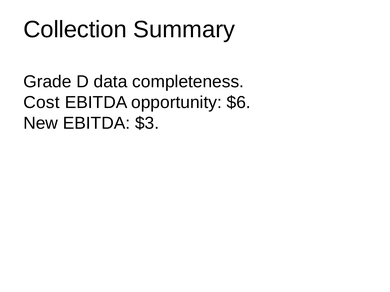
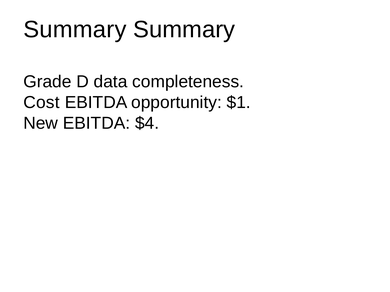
Collection: Collection -> Summary (75, 30)
$6: $6 -> $1 (239, 103)
$3: $3 -> $4 (147, 123)
